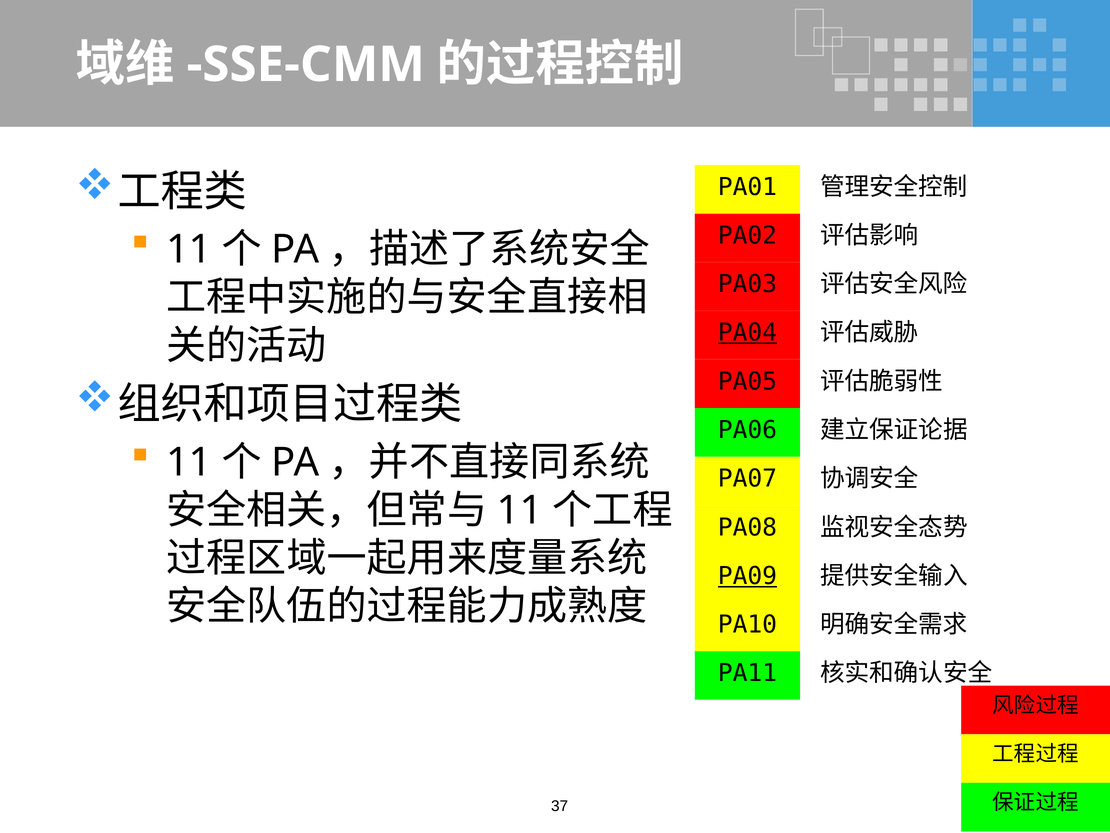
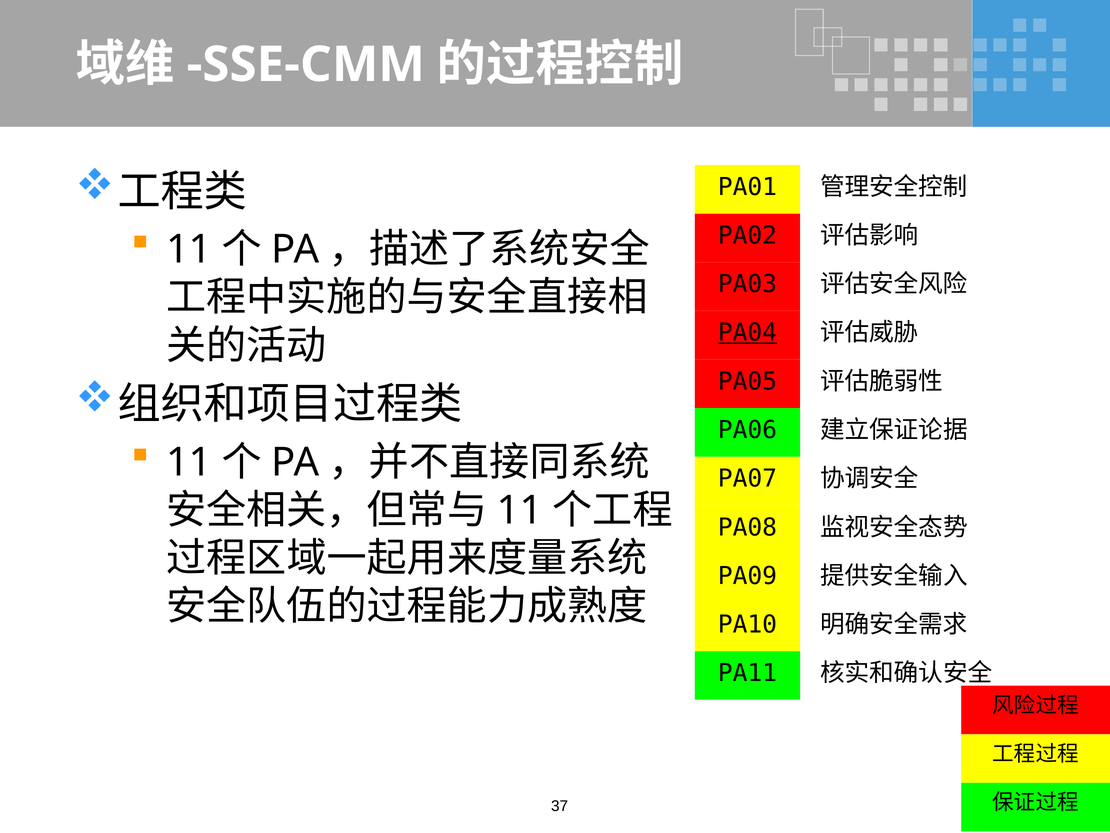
PA09 underline: present -> none (747, 576)
